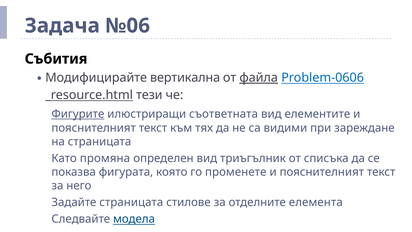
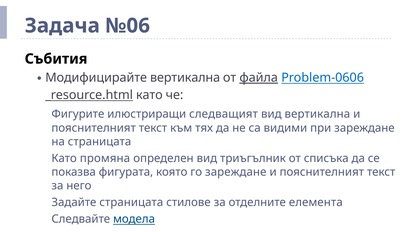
тези: тези -> като (149, 95)
Фигурите underline: present -> none (78, 114)
съответната: съответната -> следващият (224, 114)
вид елементите: елементите -> вертикална (317, 114)
го променете: променете -> зареждане (236, 172)
